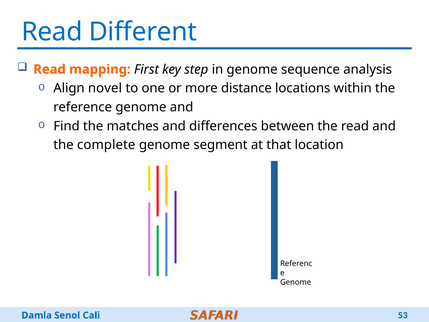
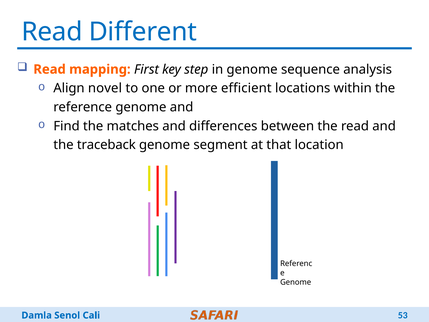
distance: distance -> efficient (246, 88)
complete: complete -> traceback (106, 145)
